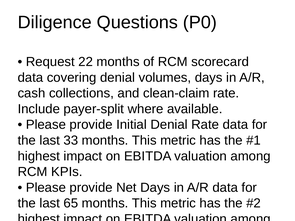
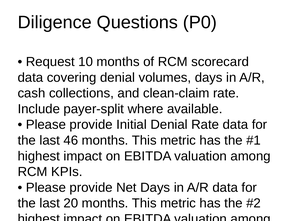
22: 22 -> 10 (86, 62)
33: 33 -> 46 (71, 141)
65: 65 -> 20 (71, 203)
